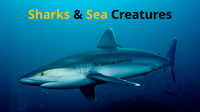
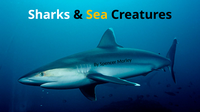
Sharks colour: yellow -> white (49, 15)
